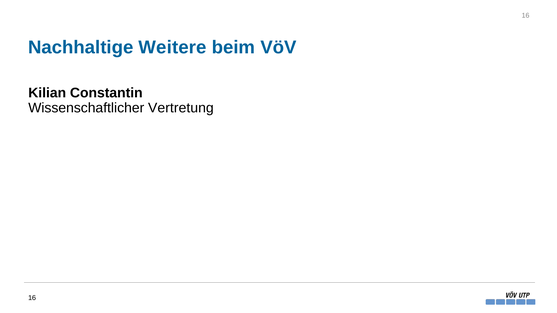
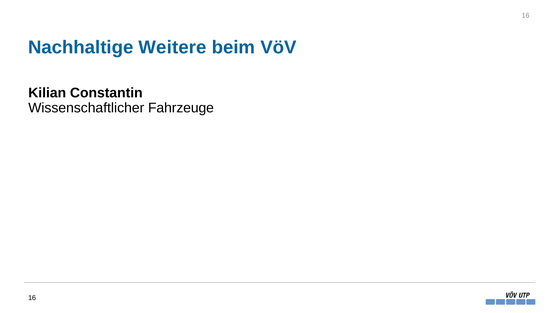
Vertretung: Vertretung -> Fahrzeuge (181, 108)
